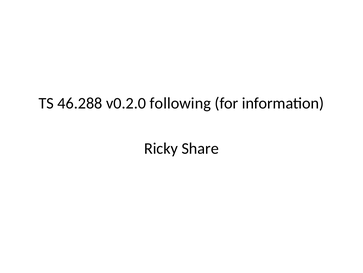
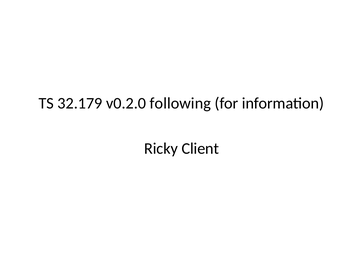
46.288: 46.288 -> 32.179 (80, 103)
Share: Share -> Client (200, 148)
